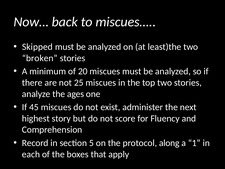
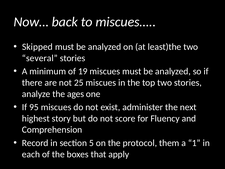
broken: broken -> several (40, 58)
20: 20 -> 19 (83, 71)
45: 45 -> 95 (34, 107)
along: along -> them (169, 143)
